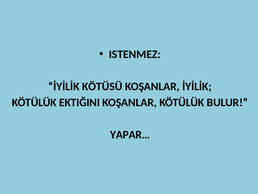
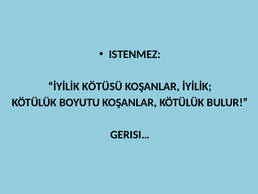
EKTIĞINI: EKTIĞINI -> BOYUTU (79, 102)
YAPAR…: YAPAR… -> GERISI… (130, 134)
